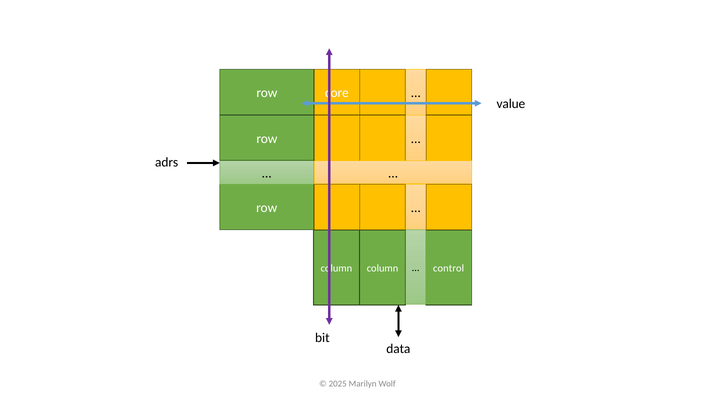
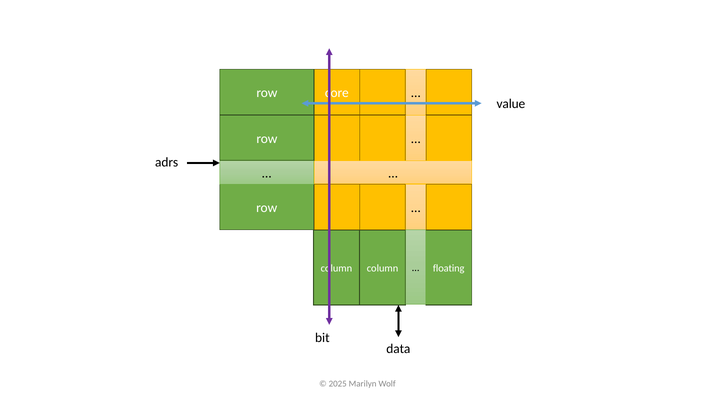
control: control -> floating (449, 268)
